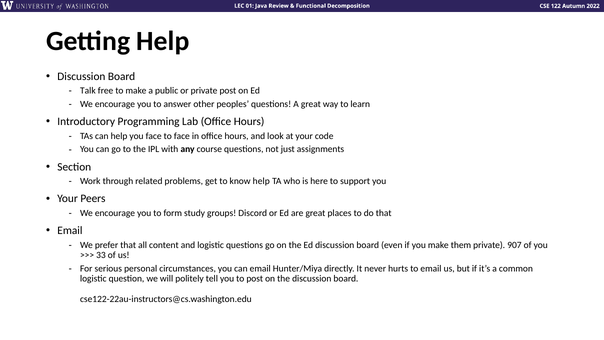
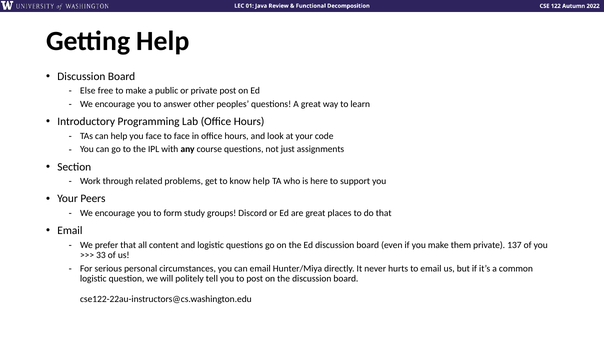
Talk: Talk -> Else (88, 91)
907: 907 -> 137 (514, 245)
